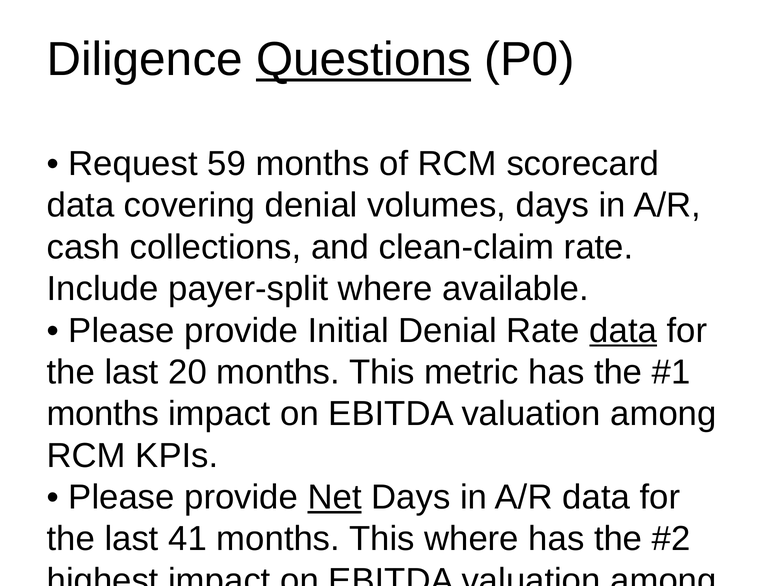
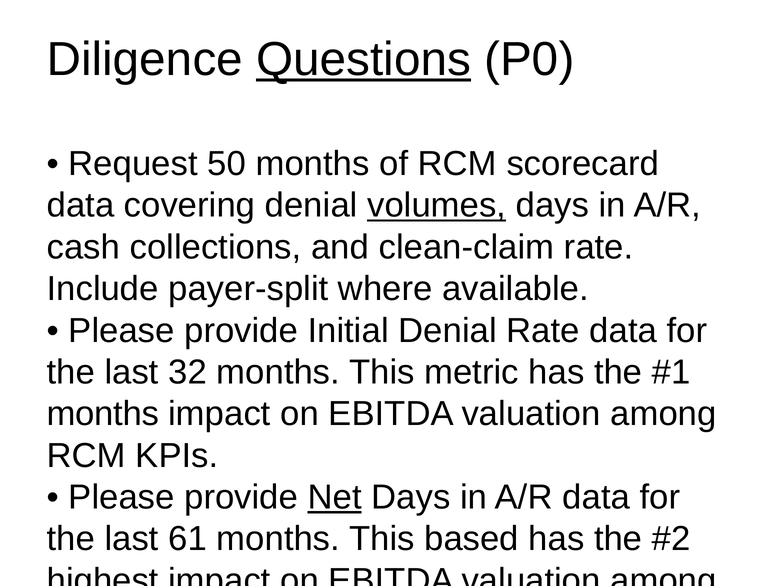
59: 59 -> 50 (227, 164)
volumes underline: none -> present (437, 205)
data underline: present -> none (623, 330)
20: 20 -> 32 (188, 372)
41: 41 -> 61 (188, 539)
This where: where -> based (472, 539)
